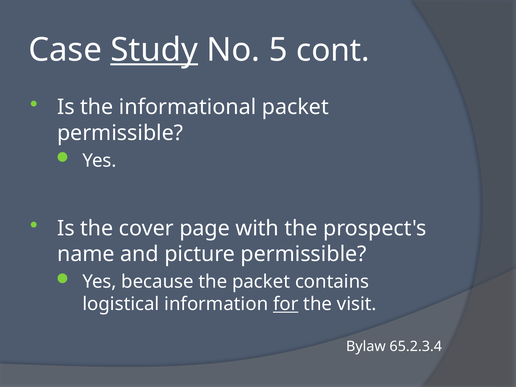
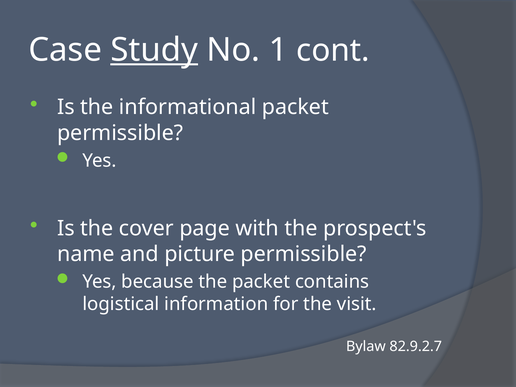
5: 5 -> 1 (278, 50)
for underline: present -> none (286, 304)
65.2.3.4: 65.2.3.4 -> 82.9.2.7 (416, 347)
